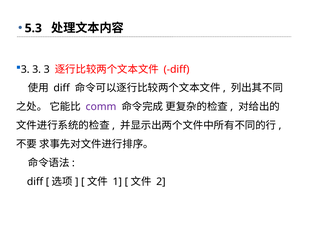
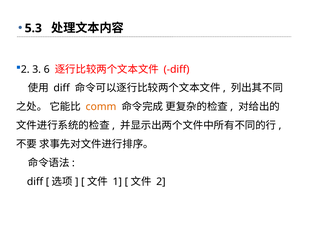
3: 3 -> 2 (25, 69)
3: 3 -> 6 (47, 69)
comm colour: purple -> orange (101, 107)
